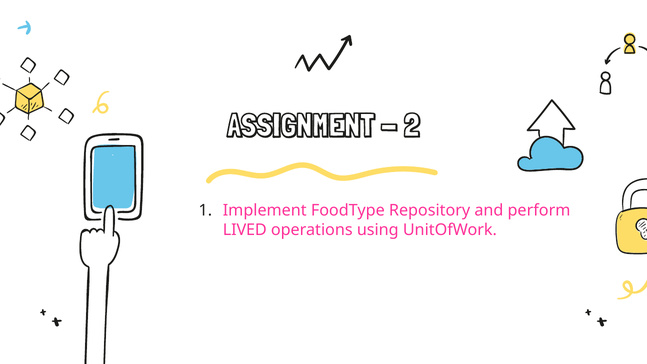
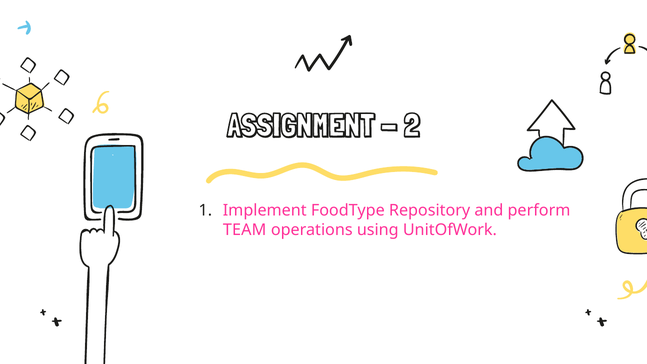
LIVED: LIVED -> TEAM (245, 230)
